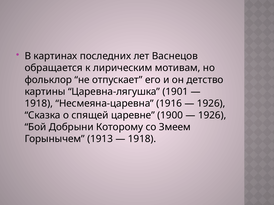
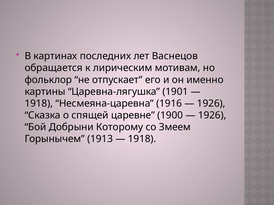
детство: детство -> именно (205, 80)
